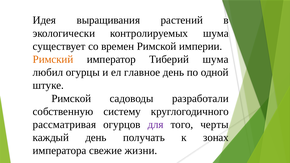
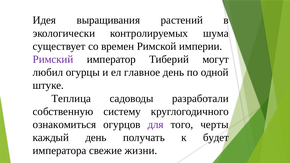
Римский colour: orange -> purple (53, 59)
Тиберий шума: шума -> могут (216, 59)
Римской: Римской -> Теплица (71, 99)
рассматривая: рассматривая -> ознакомиться (64, 125)
зонах: зонах -> будет (216, 138)
